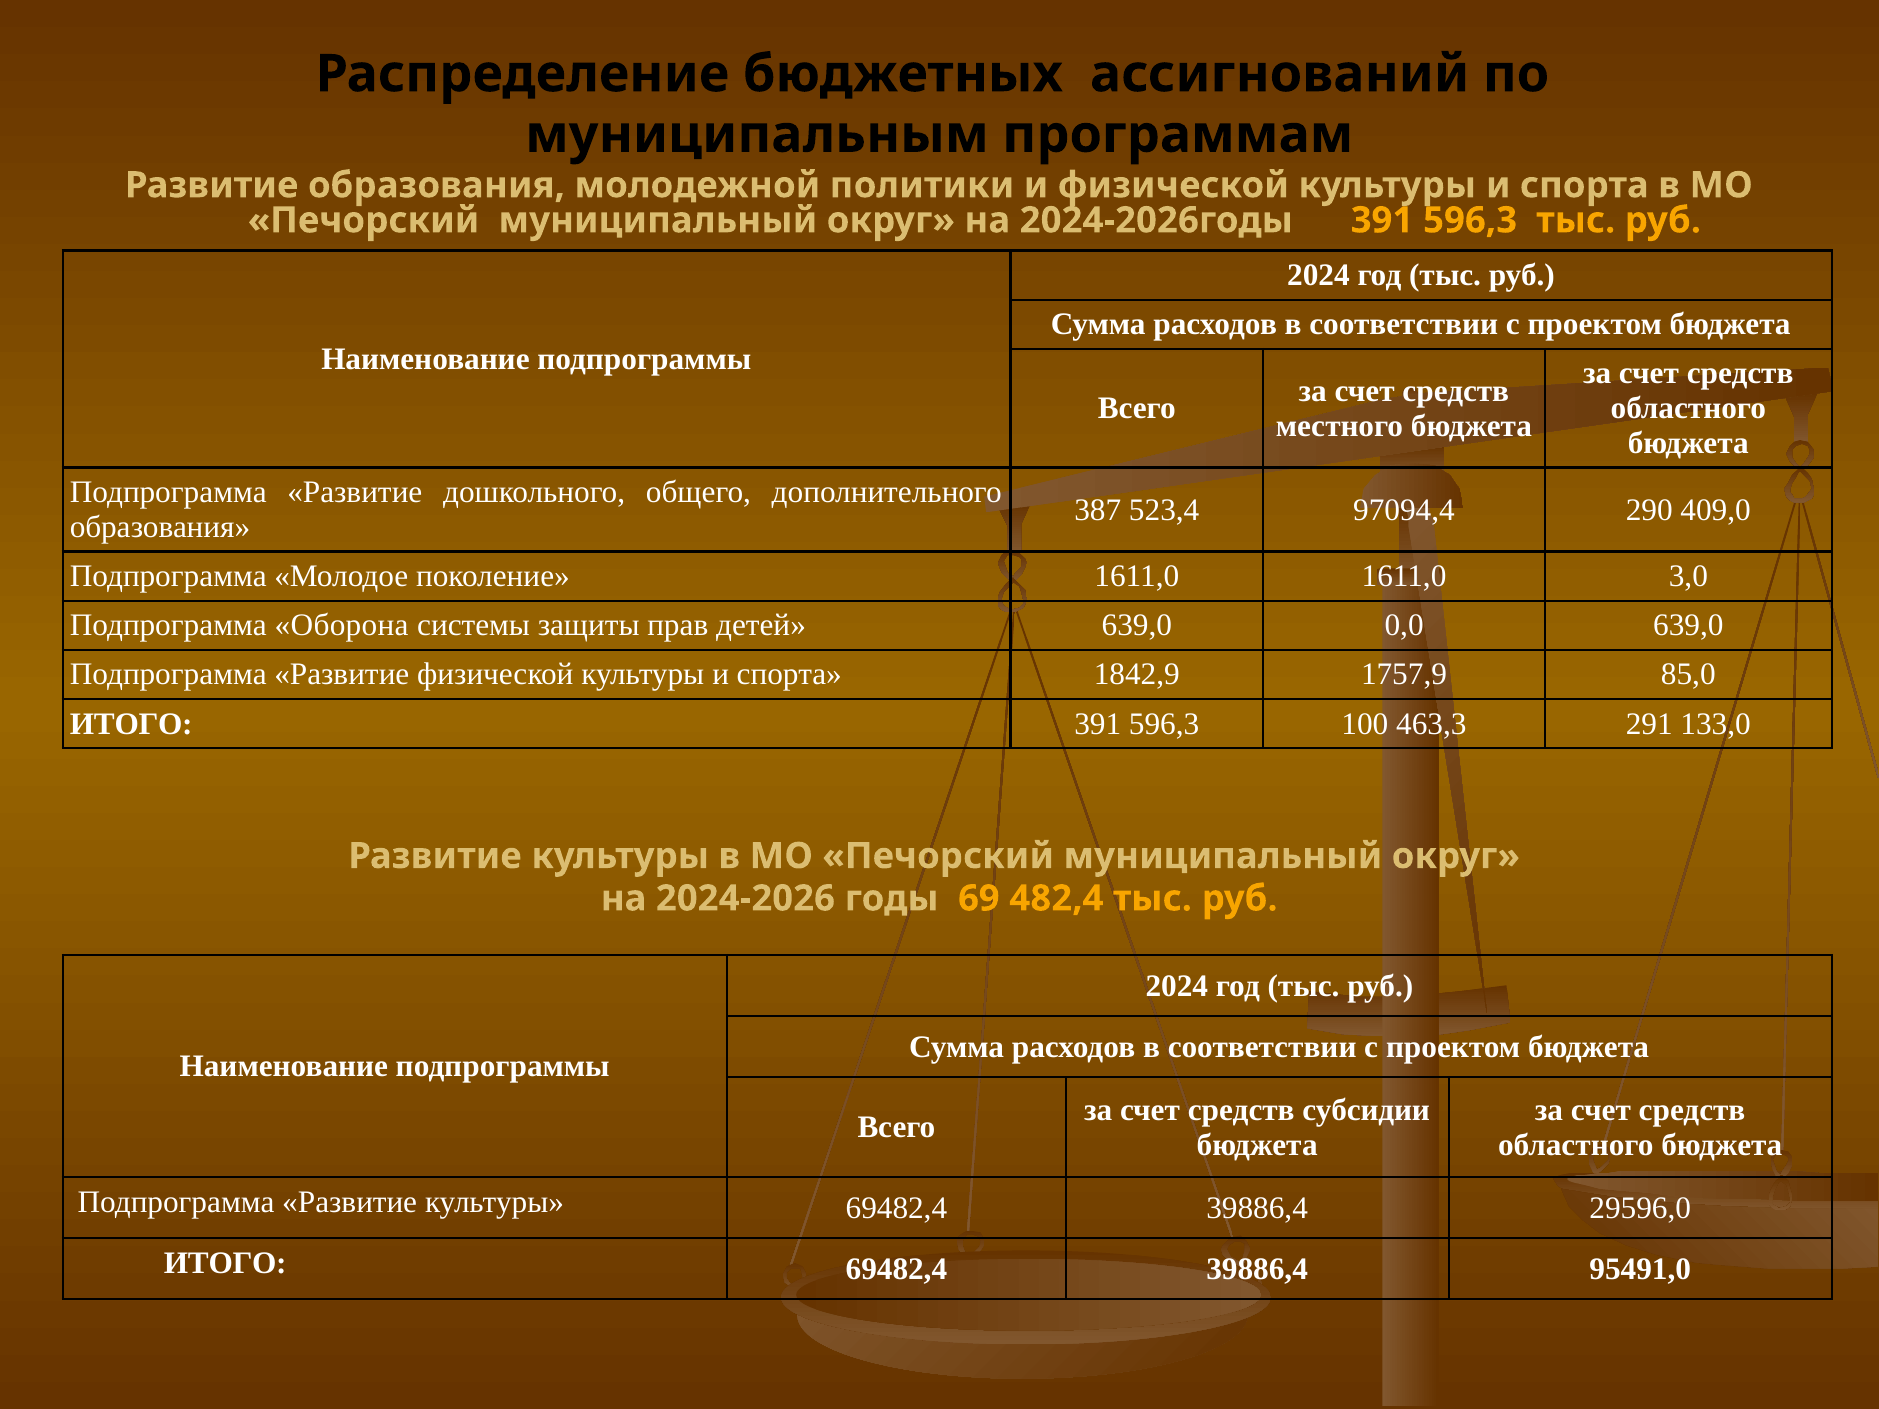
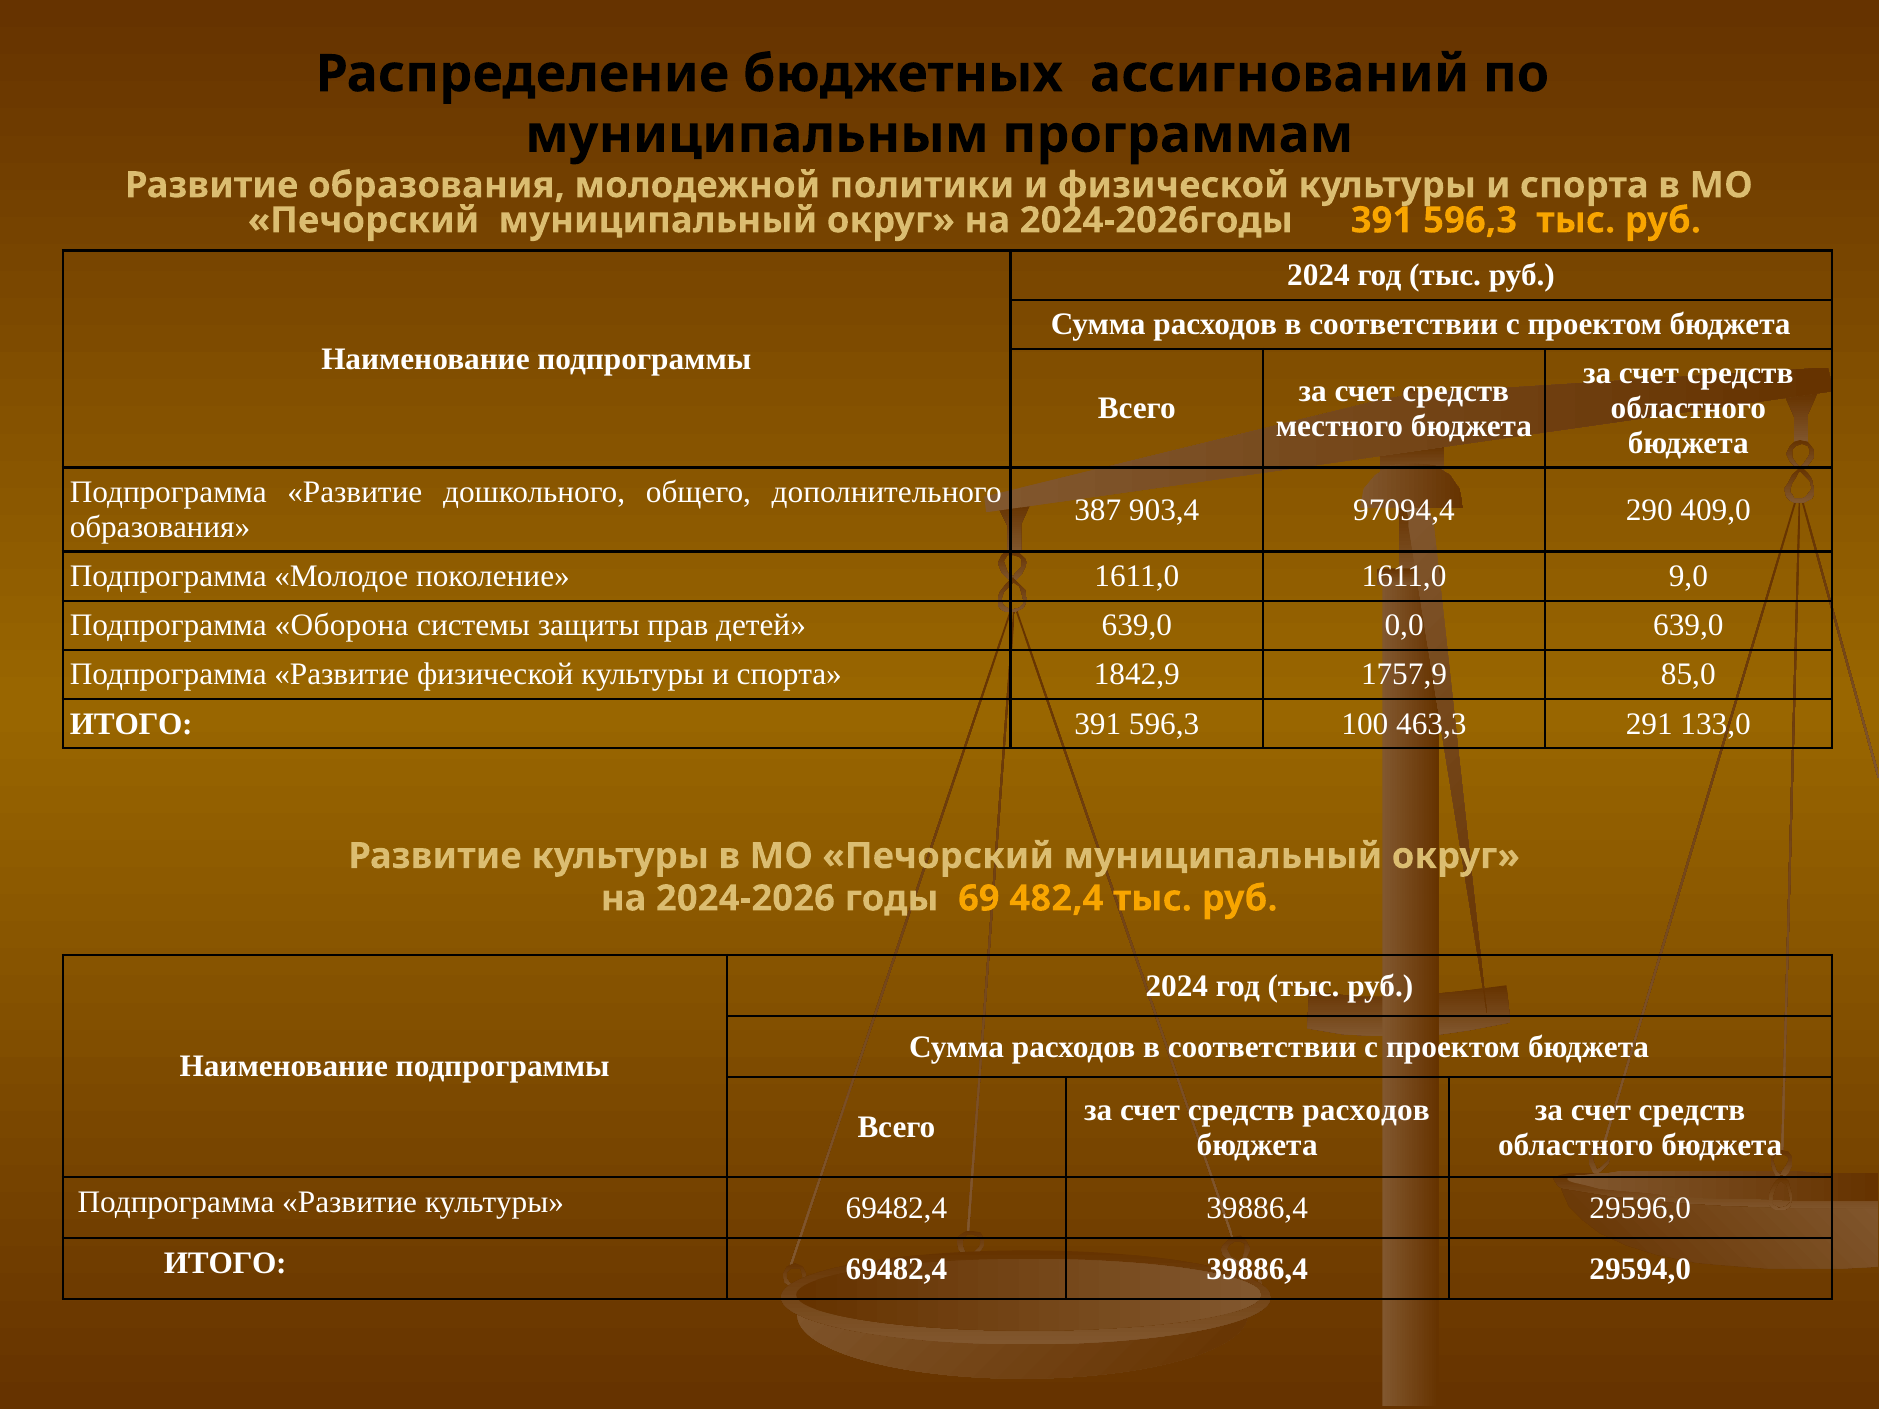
523,4: 523,4 -> 903,4 (1164, 510)
3,0: 3,0 -> 9,0 (1688, 576)
средств субсидии: субсидии -> расходов (1366, 1110)
95491,0: 95491,0 -> 29594,0 (1640, 1269)
